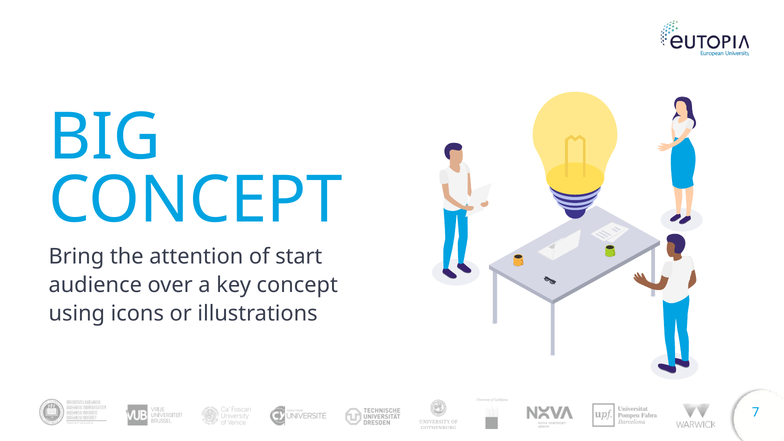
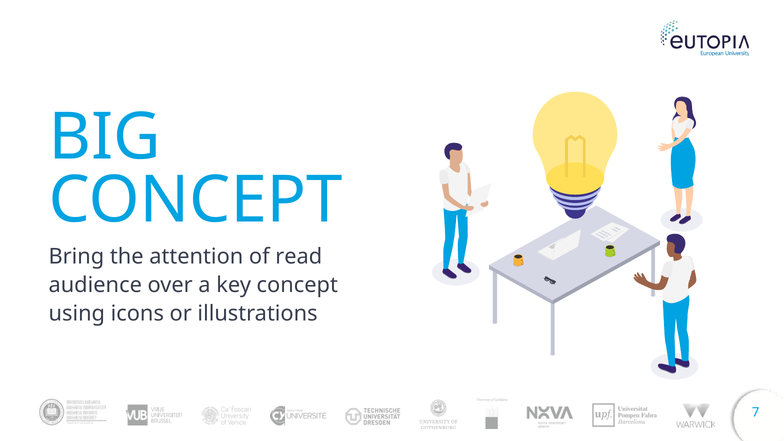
start: start -> read (299, 256)
